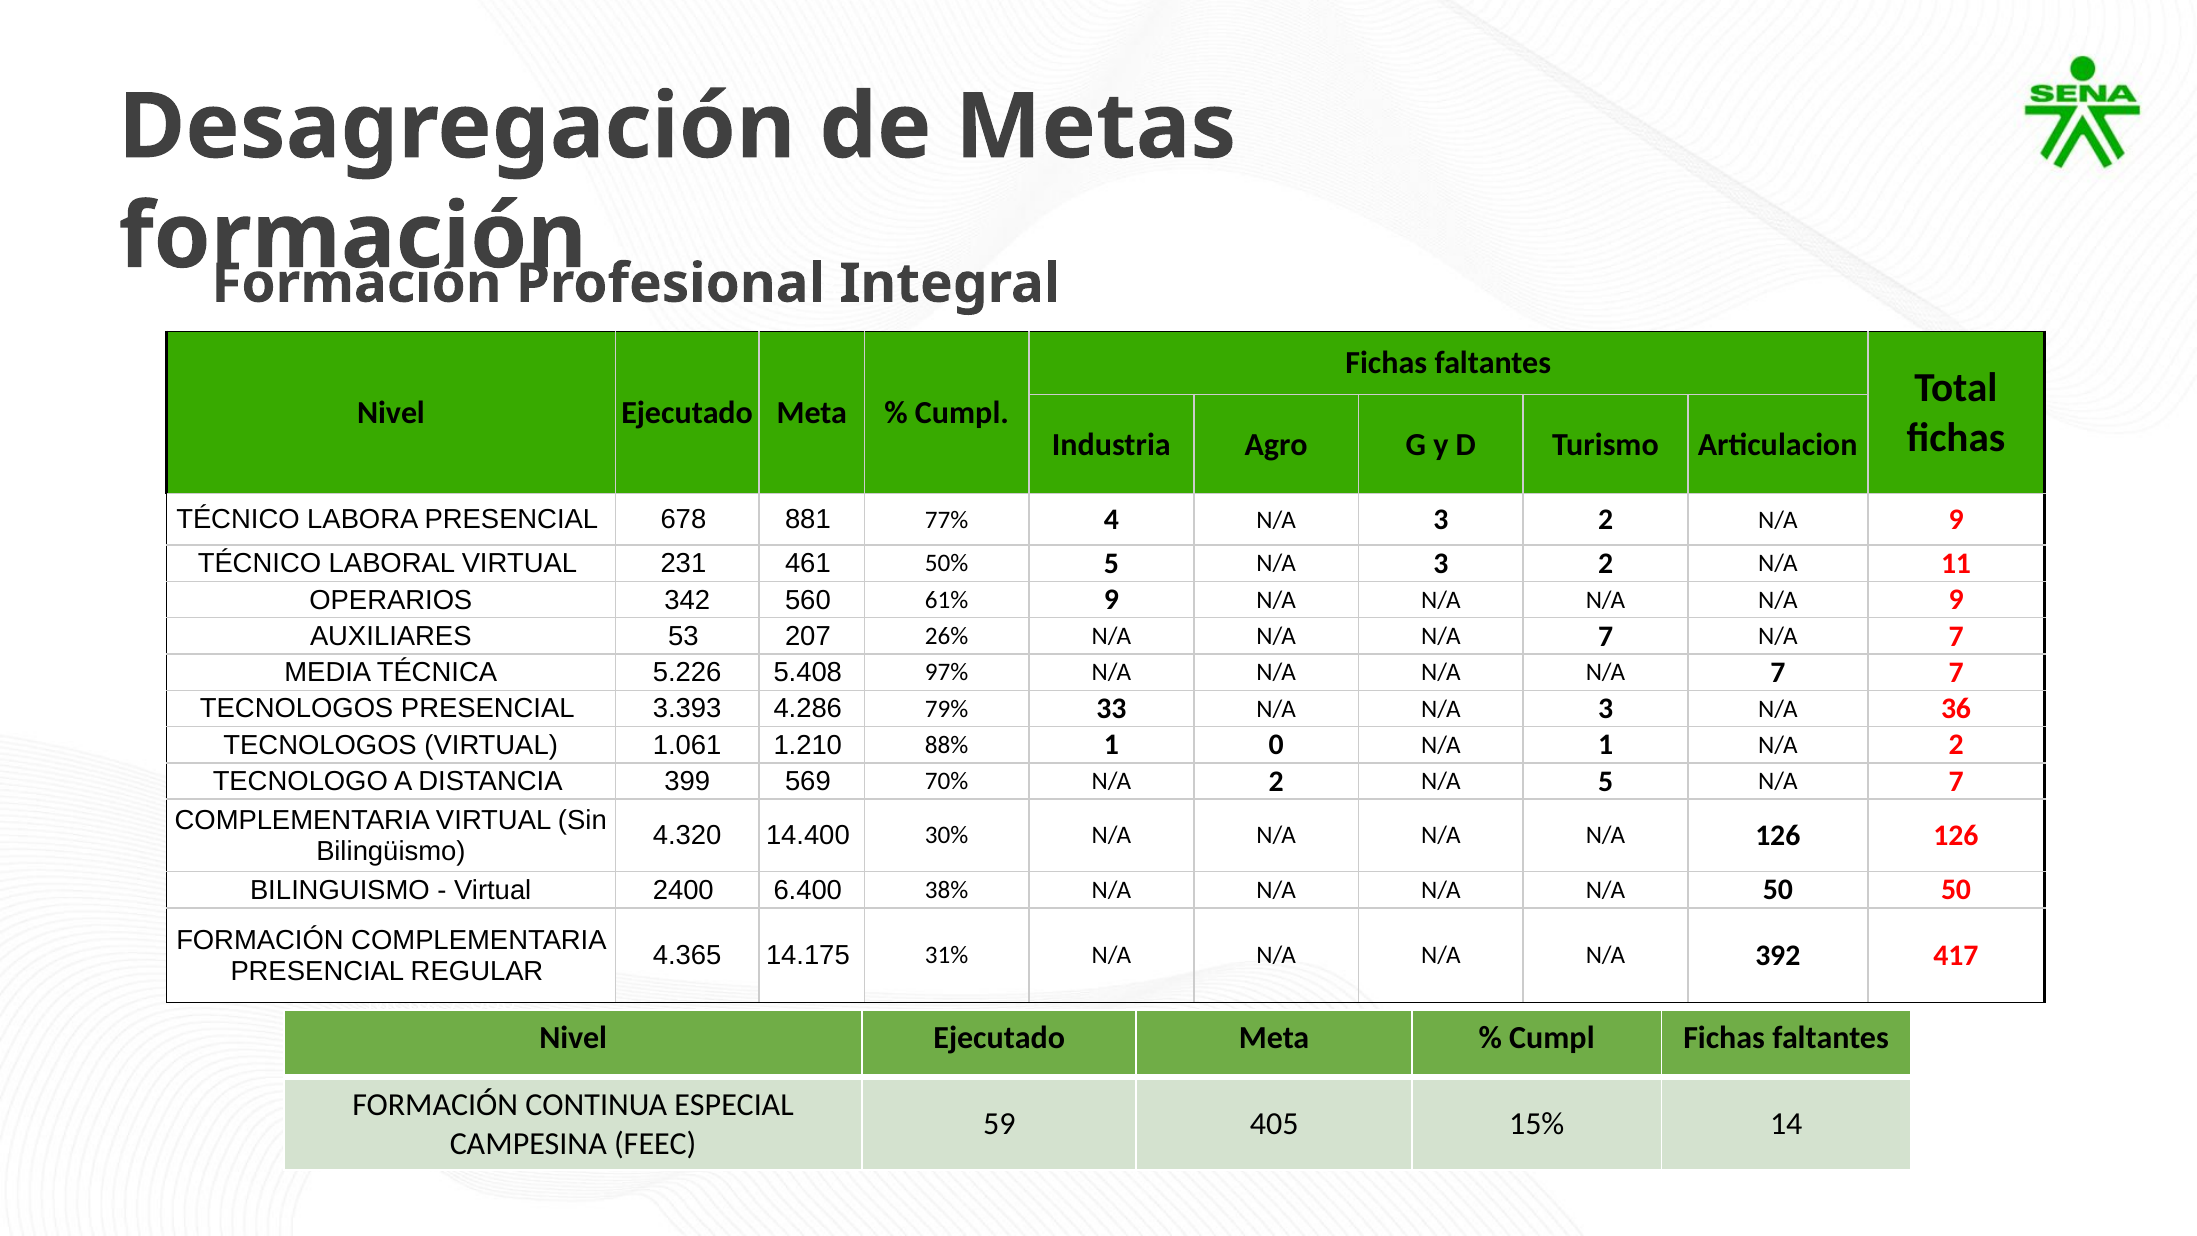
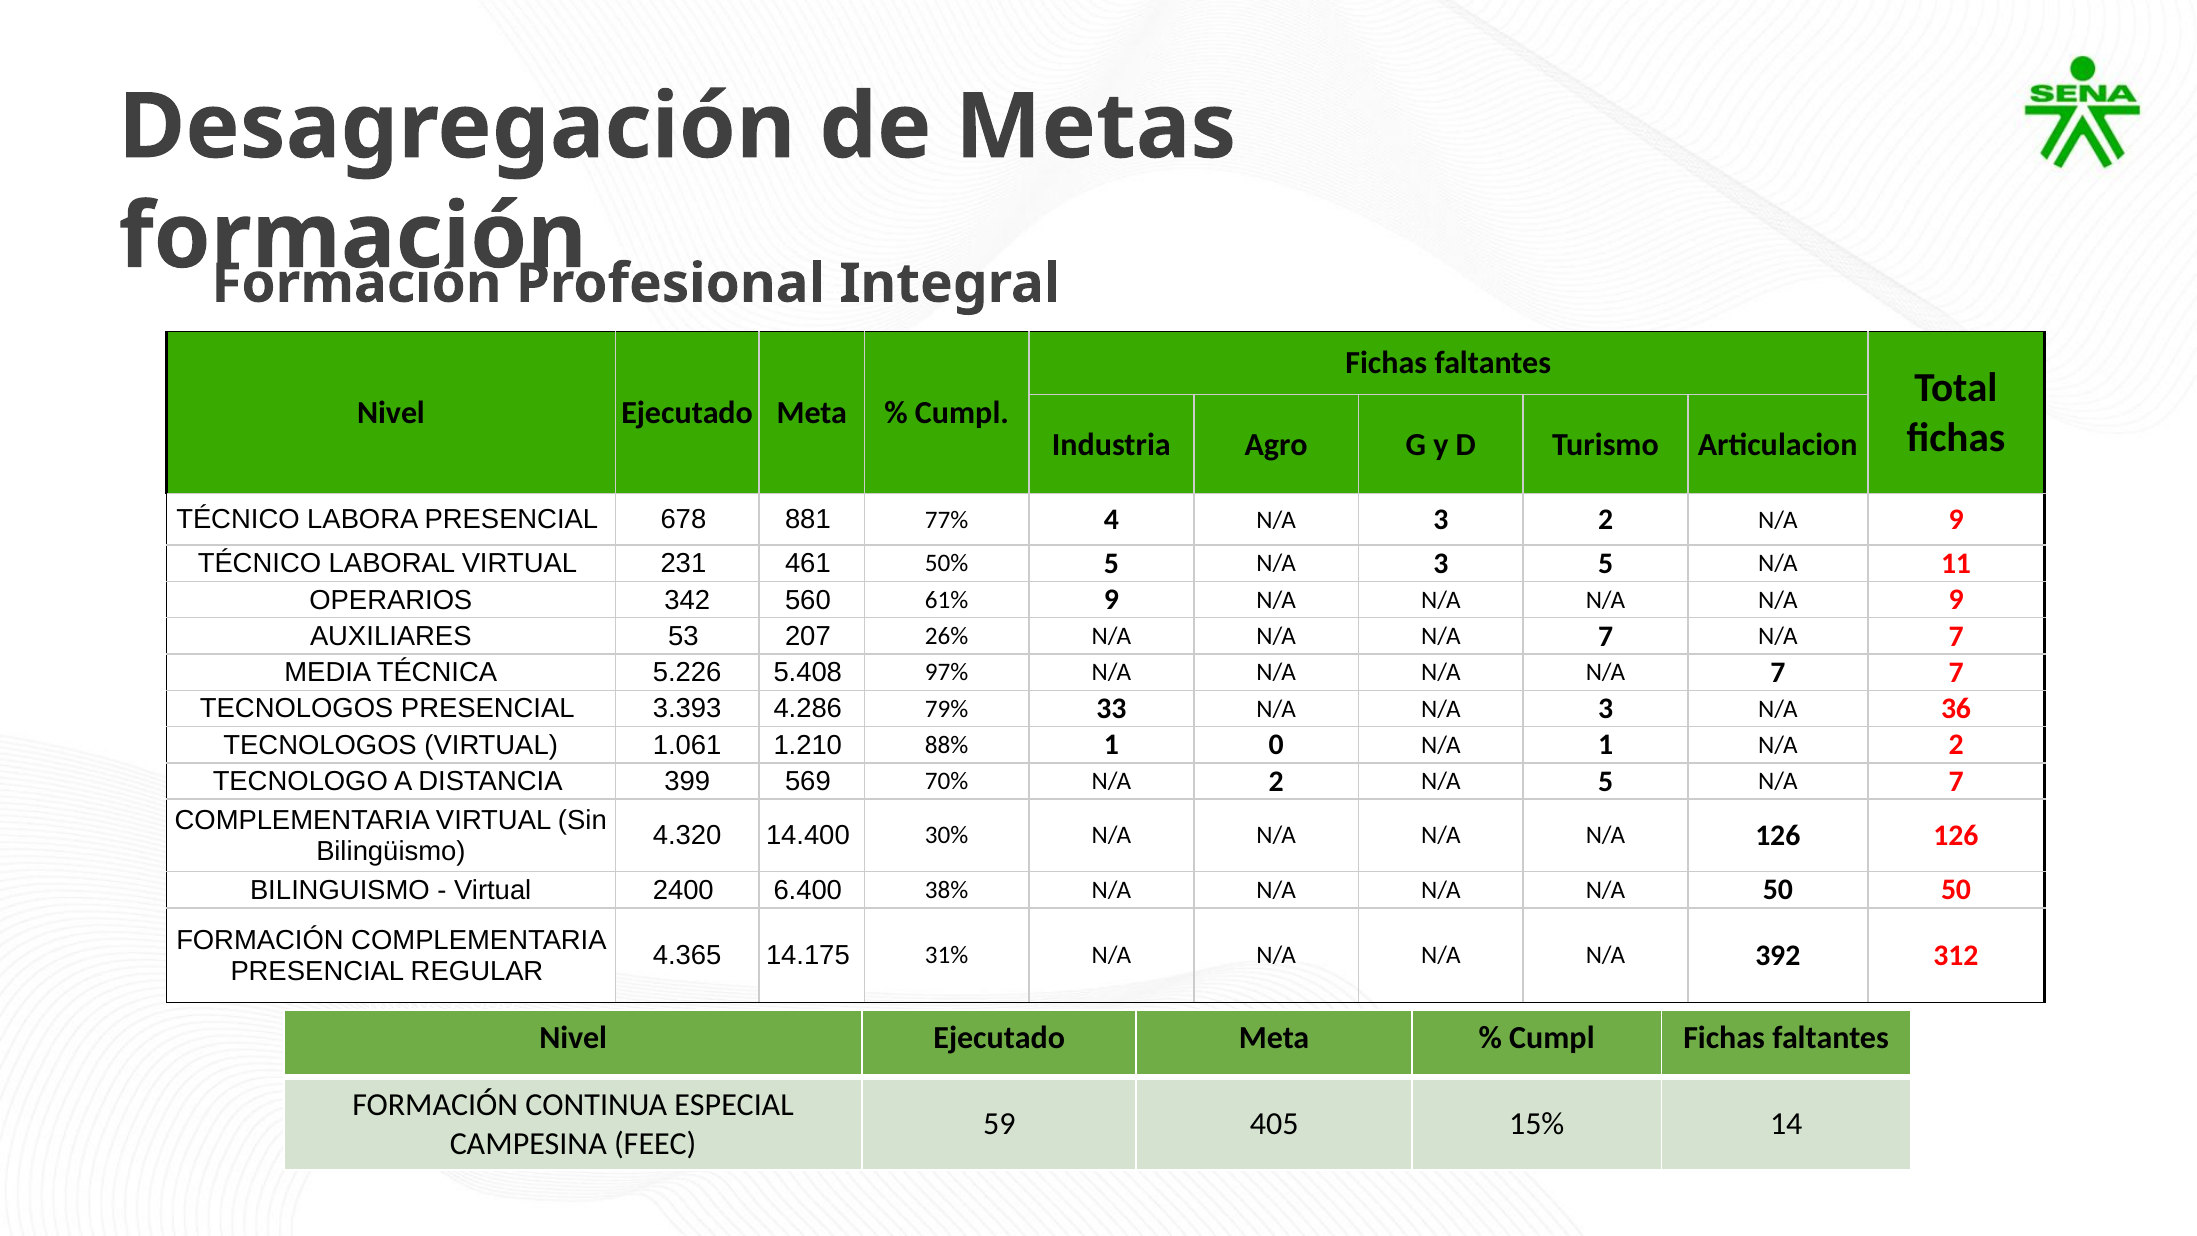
5 N/A 3 2: 2 -> 5 (1606, 564)
417: 417 -> 312 (1956, 955)
